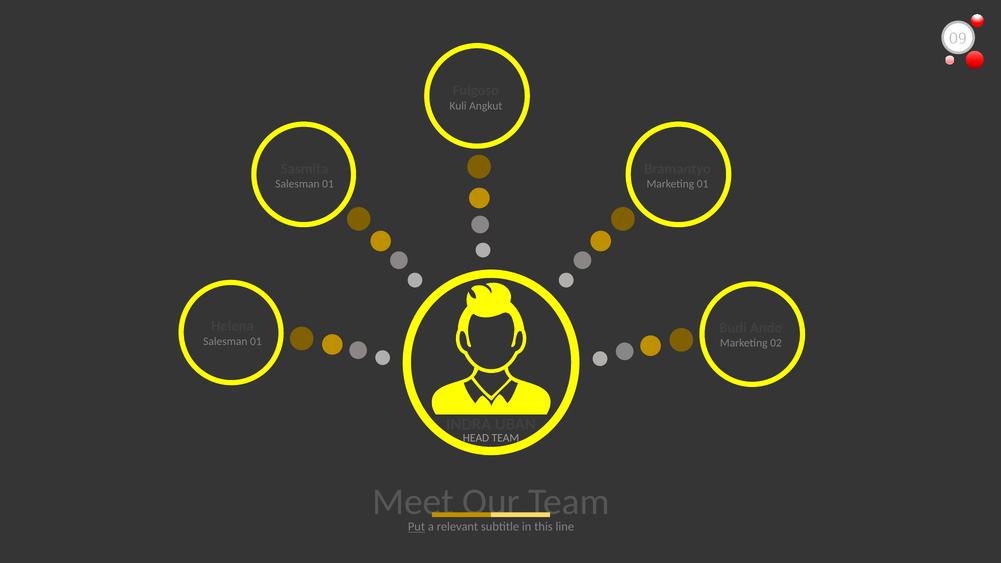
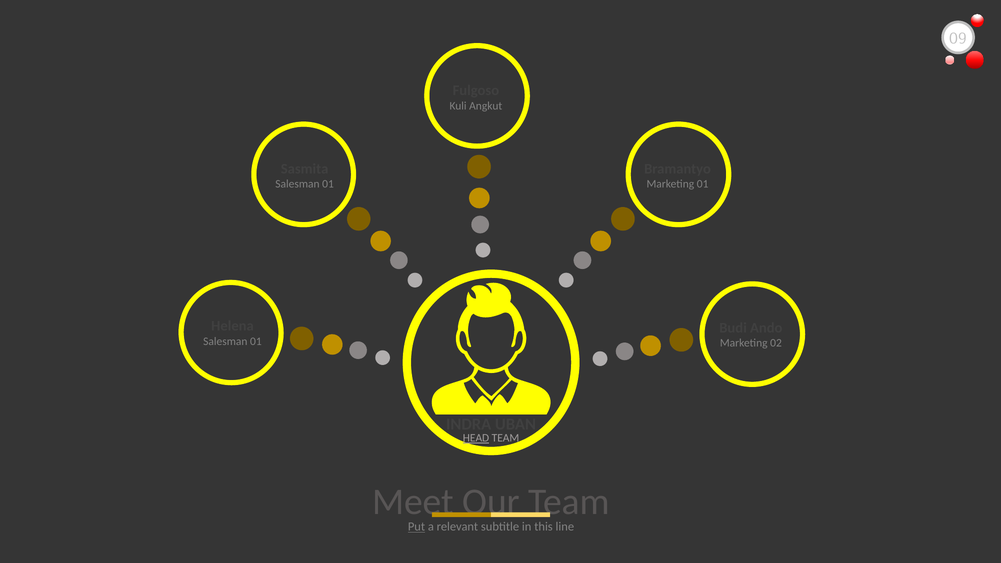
HEAD underline: none -> present (476, 438)
